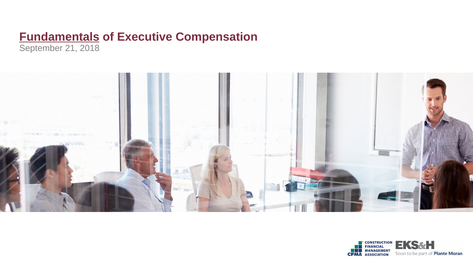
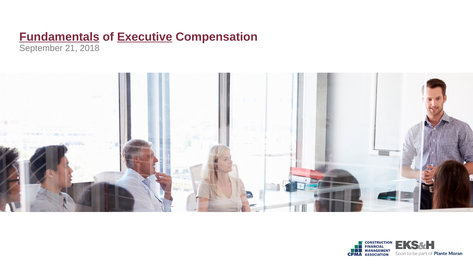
Executive underline: none -> present (145, 37)
